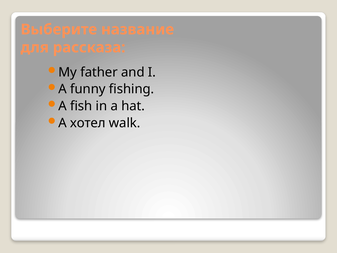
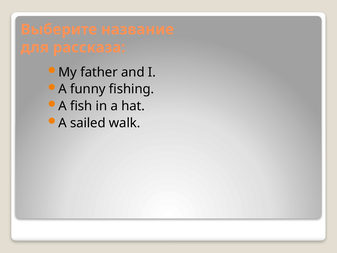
хотел: хотел -> sailed (88, 123)
